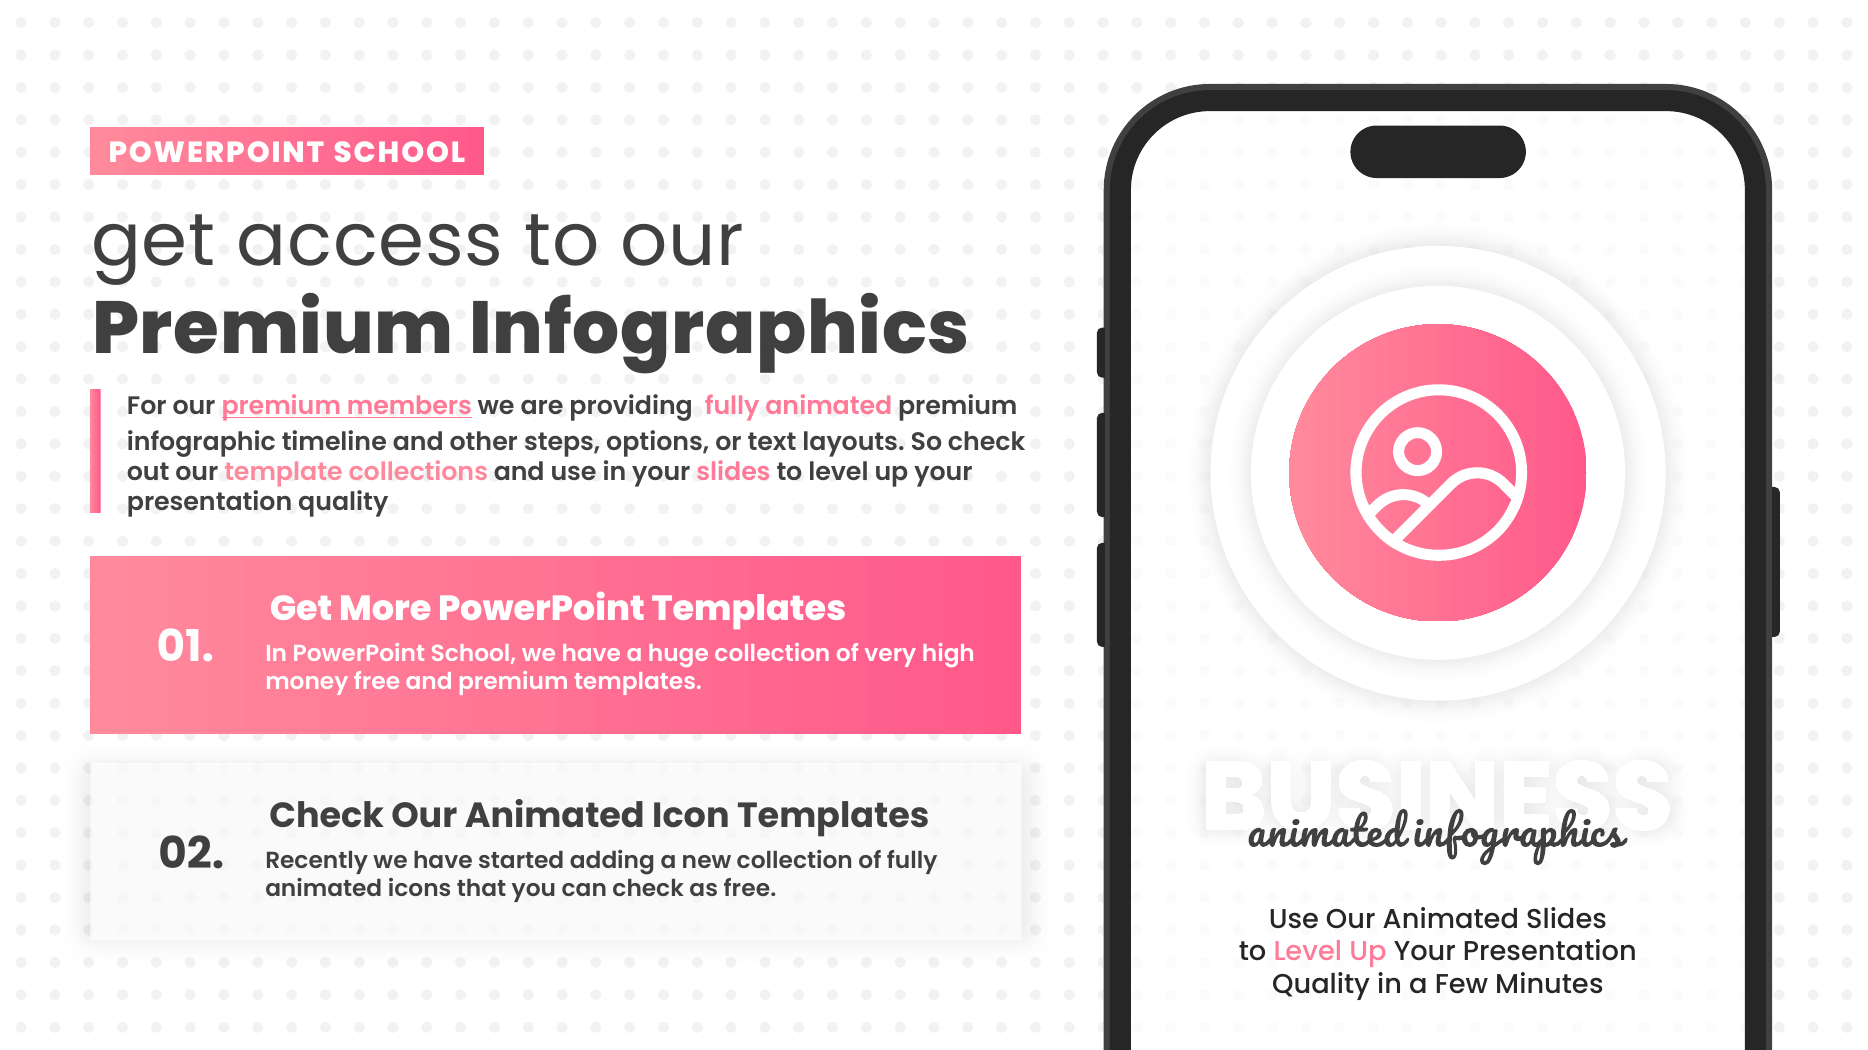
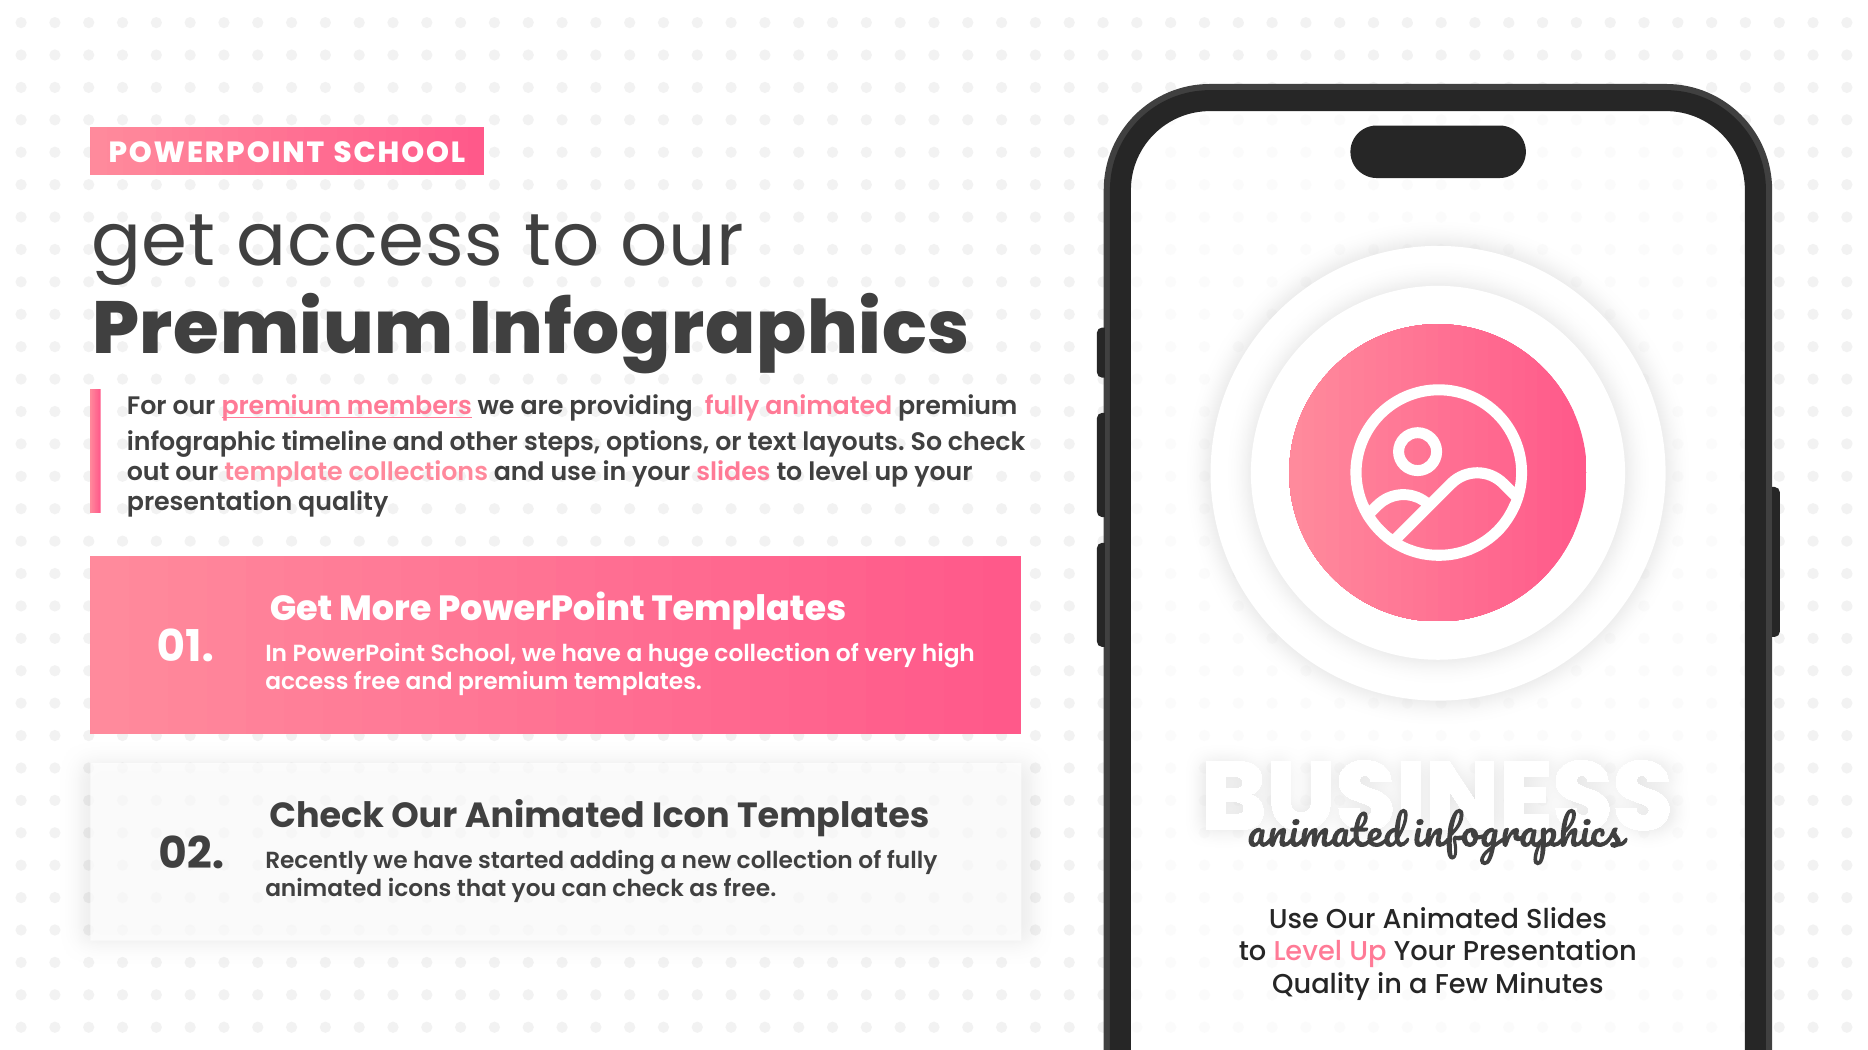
money: money -> access (307, 682)
